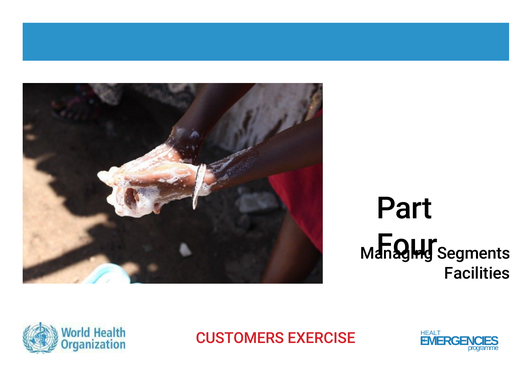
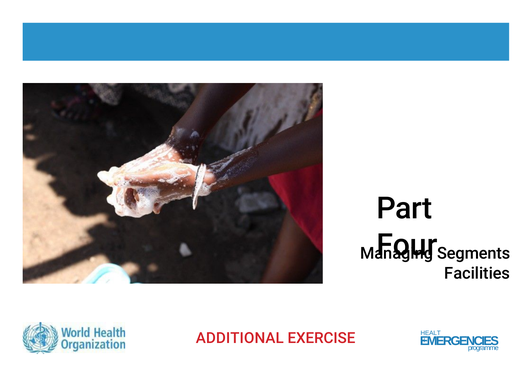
CUSTOMERS: CUSTOMERS -> ADDITIONAL (240, 338)
